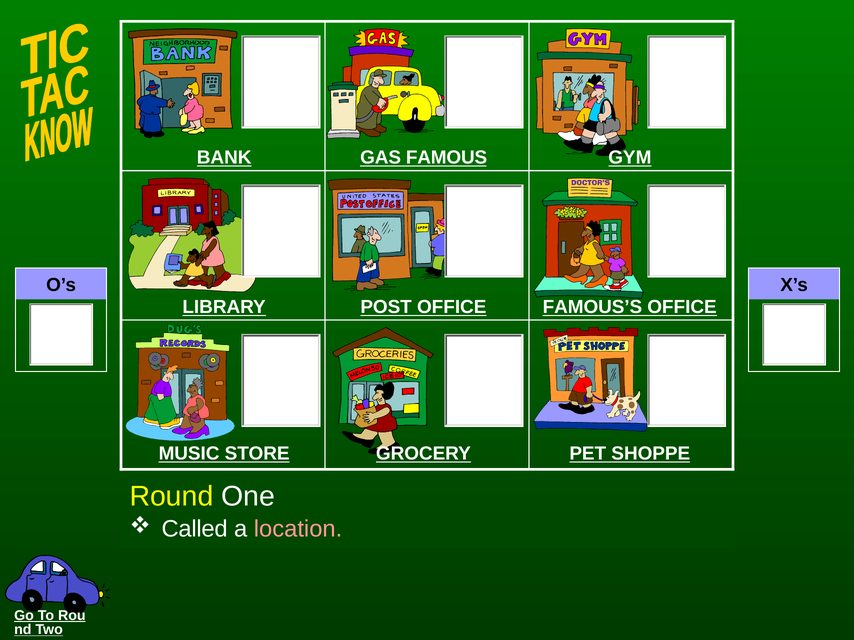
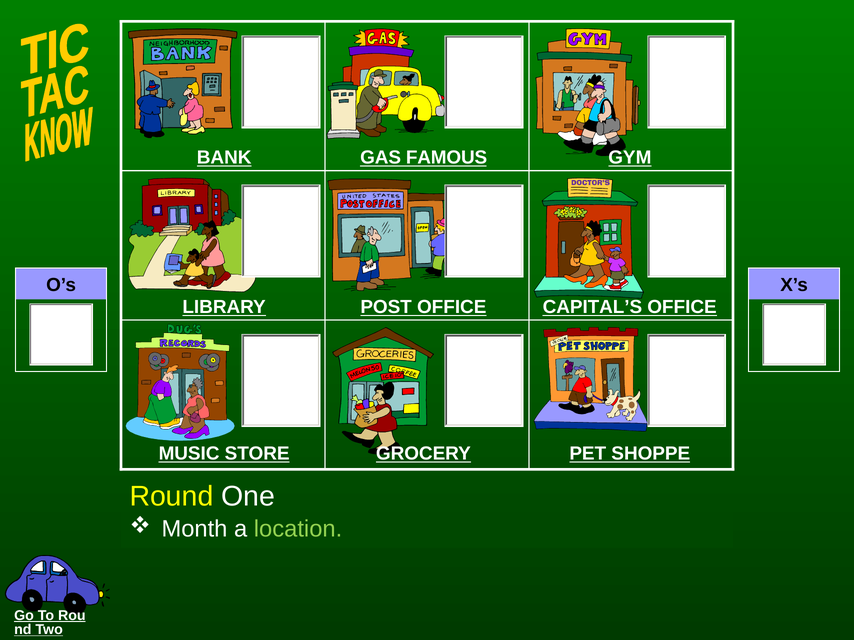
FAMOUS’S: FAMOUS’S -> CAPITAL’S (592, 307)
Called: Called -> Month (194, 529)
location colour: pink -> light green (298, 529)
